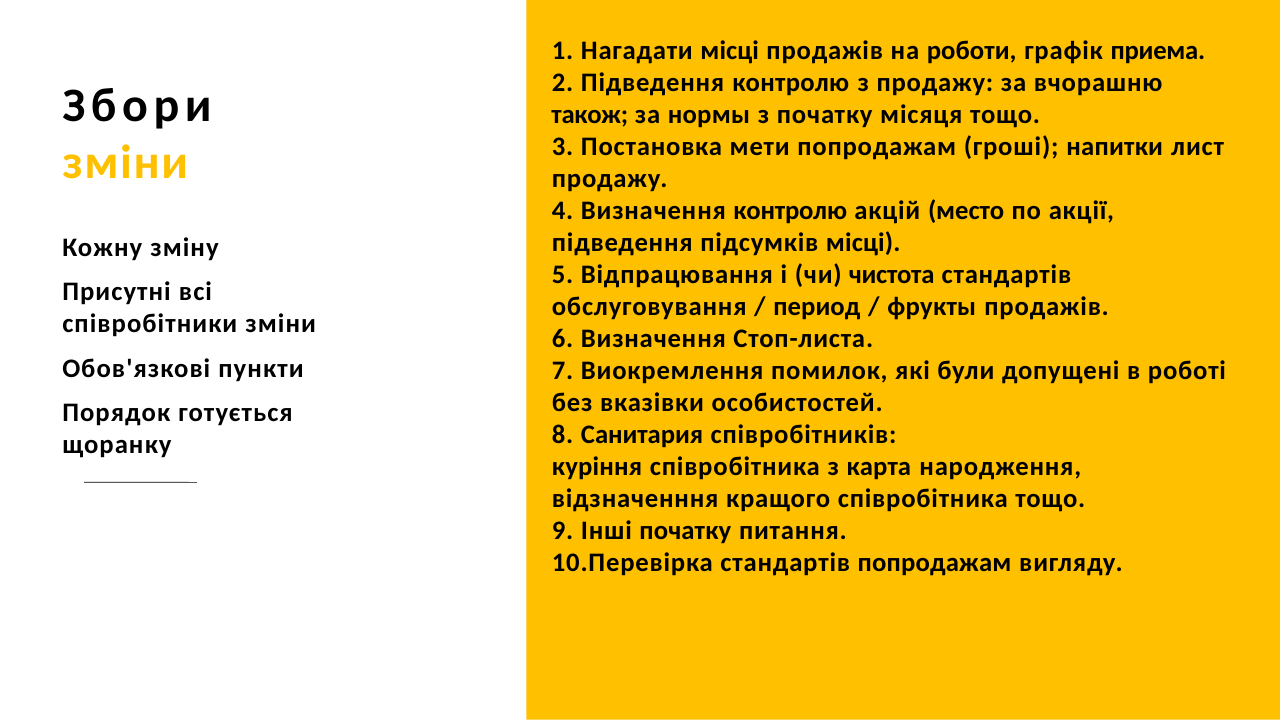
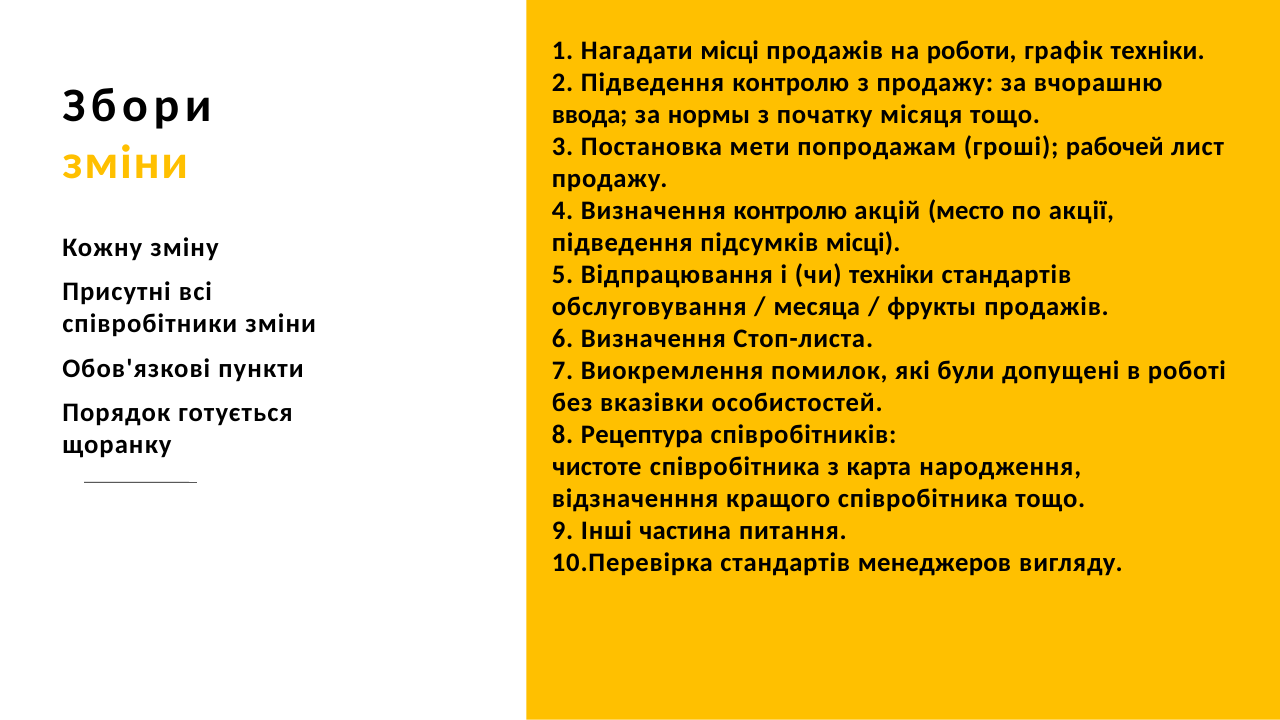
графік приема: приема -> техніки (1158, 50)
також: також -> ввода (590, 114)
напитки: напитки -> рабочей (1115, 146)
чи чистота: чистота -> техніки (892, 274)
период: период -> месяца (817, 306)
Санитария: Санитария -> Рецептура (642, 434)
куріння: куріння -> чистоте (597, 466)
Інші початку: початку -> частина (685, 530)
стандартів попродажам: попродажам -> менеджеров (935, 562)
